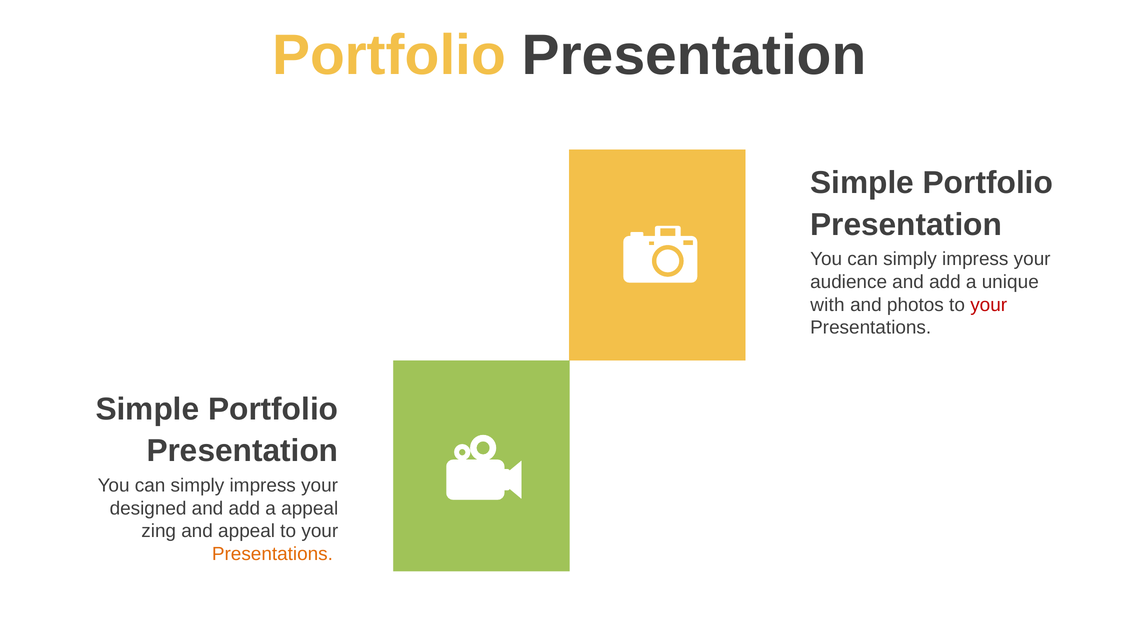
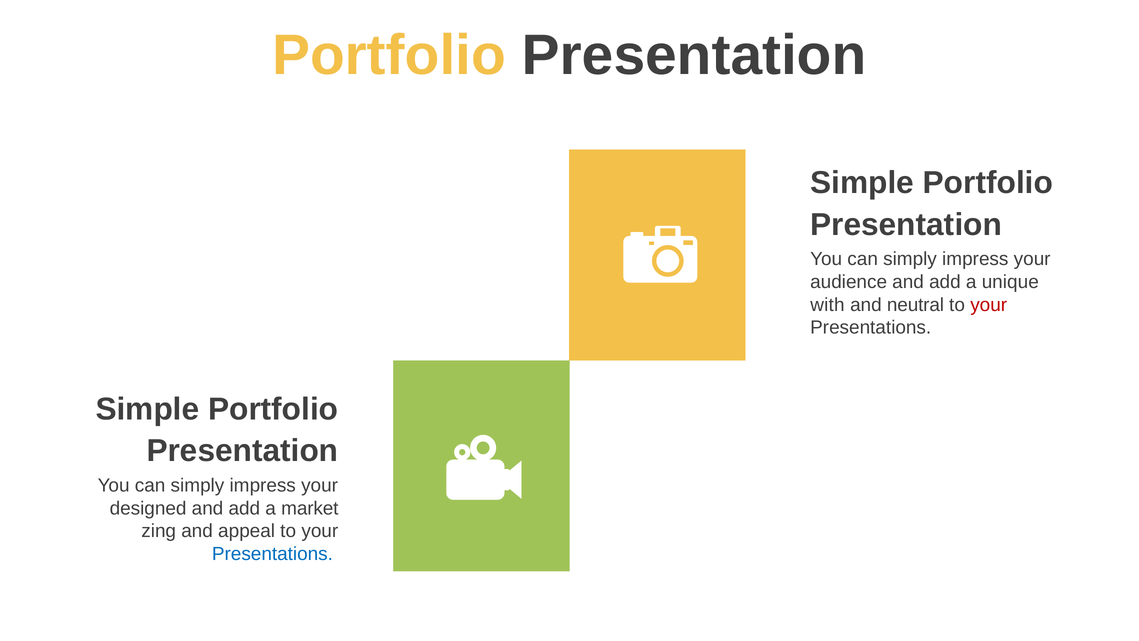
photos: photos -> neutral (915, 305)
a appeal: appeal -> market (310, 508)
Presentations colour: orange -> blue (272, 554)
